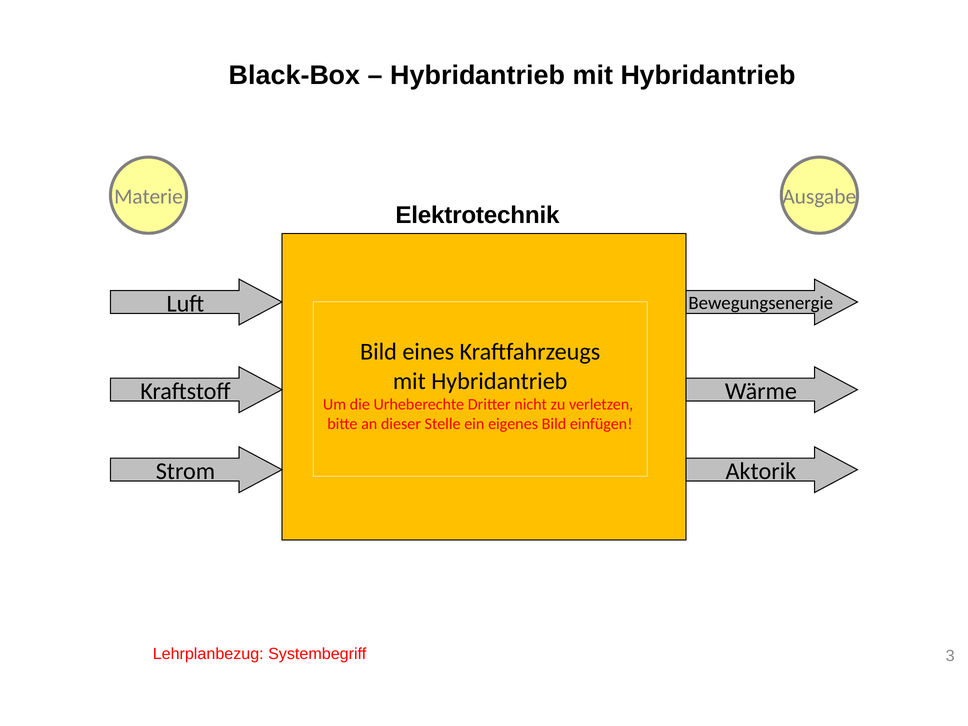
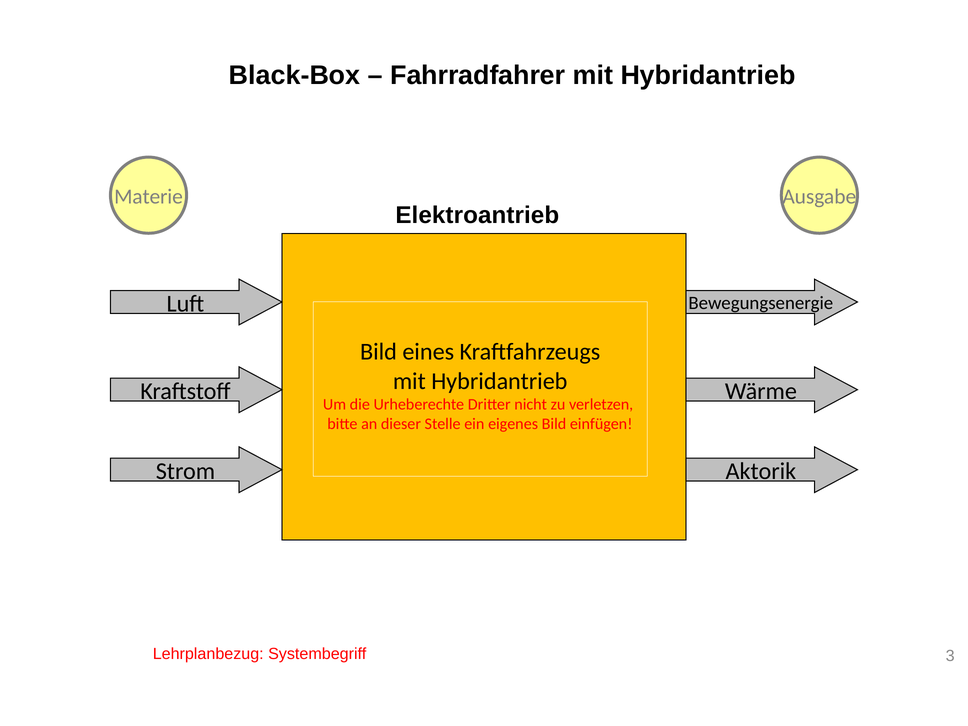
Hybridantrieb: Hybridantrieb -> Fahrradfahrer (478, 75)
Elektrotechnik: Elektrotechnik -> Elektroantrieb (477, 215)
